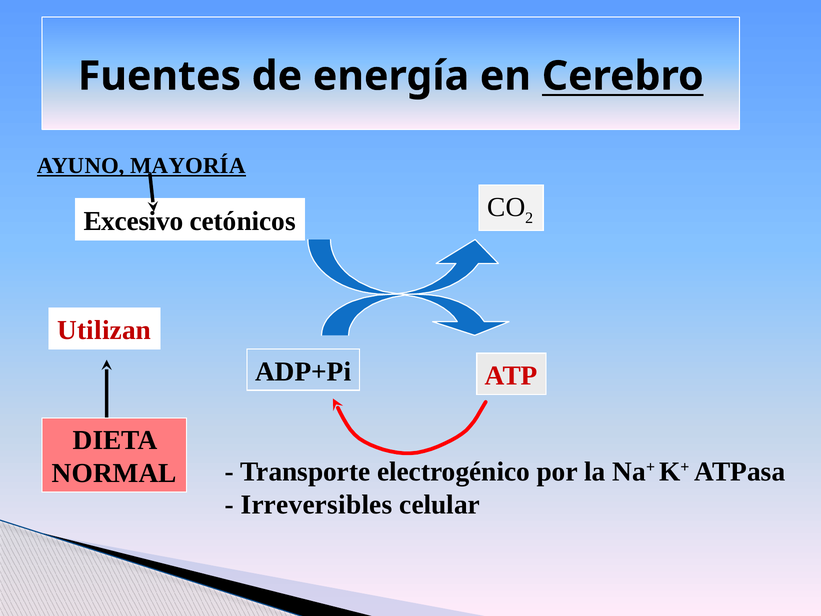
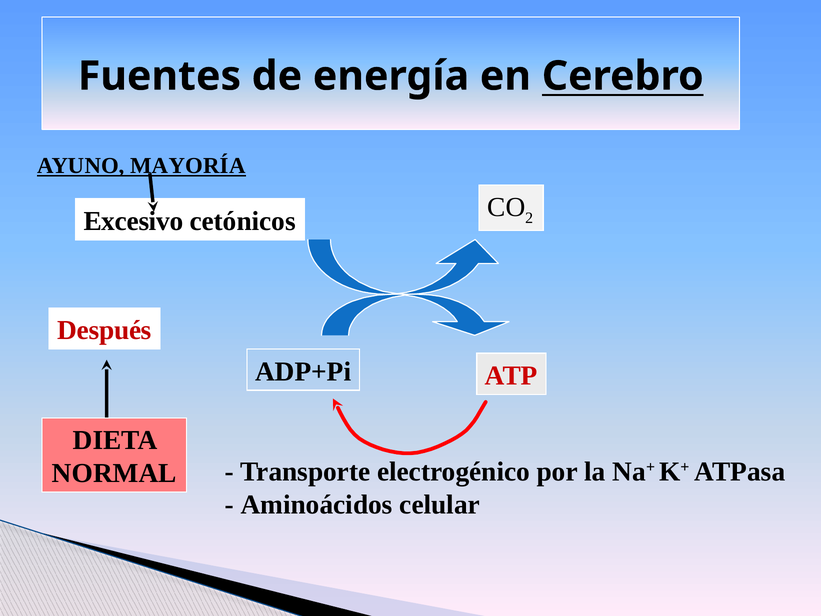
Utilizan: Utilizan -> Después (104, 330)
Irreversibles: Irreversibles -> Aminoácidos (317, 504)
